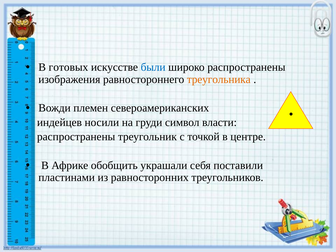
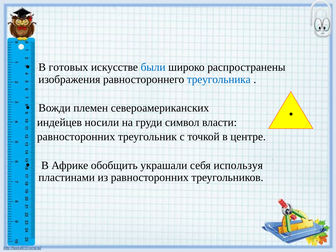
треугольника colour: orange -> blue (219, 79)
распространены: распространены -> равносторонних (76, 137)
поставили: поставили -> используя (238, 165)
